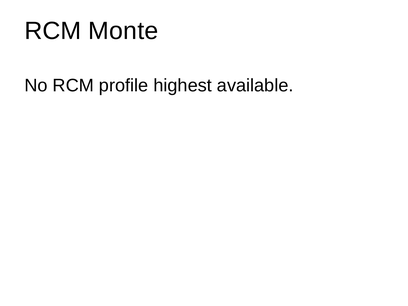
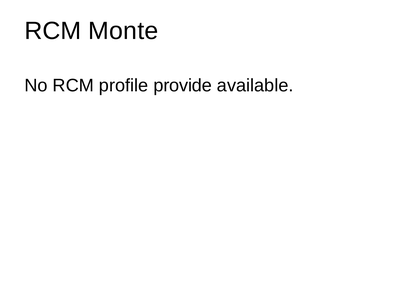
highest: highest -> provide (183, 86)
